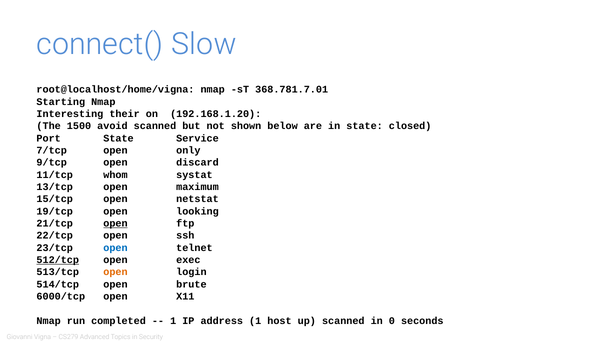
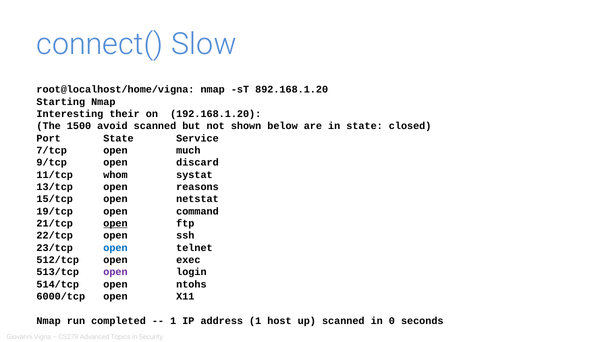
368.781.7.01: 368.781.7.01 -> 892.168.1.20 (292, 90)
only: only -> much (188, 150)
maximum: maximum -> reasons (197, 187)
looking: looking -> command (197, 211)
512/tcp underline: present -> none (58, 260)
open colour: orange -> purple (115, 272)
brute: brute -> ntohs (191, 284)
